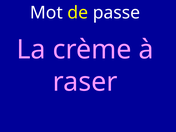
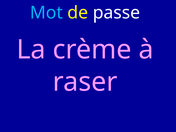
Mot colour: white -> light blue (46, 13)
